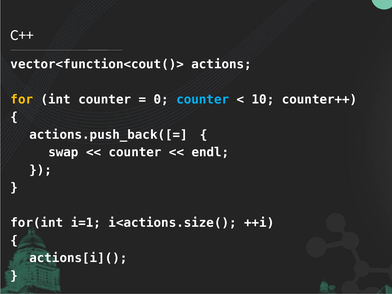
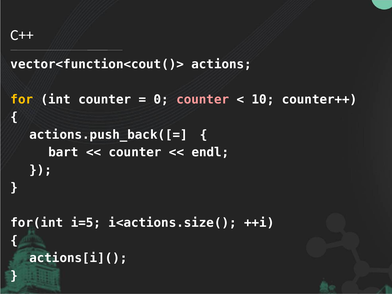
counter colour: light blue -> pink (203, 99)
swap: swap -> bart (63, 152)
i=1: i=1 -> i=5 (86, 223)
